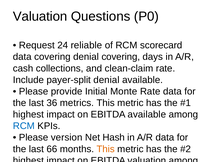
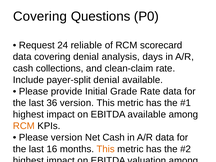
Valuation: Valuation -> Covering (40, 16)
denial covering: covering -> analysis (121, 57)
Monte: Monte -> Grade (124, 91)
36 metrics: metrics -> version (77, 103)
RCM colour: blue -> orange (24, 126)
Net Hash: Hash -> Cash (114, 137)
66: 66 -> 16 (52, 149)
